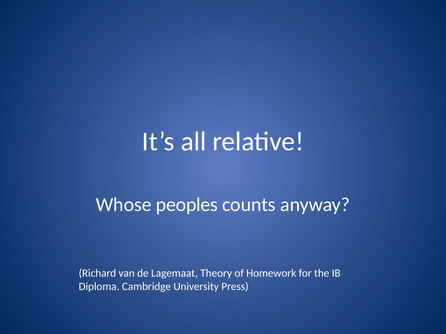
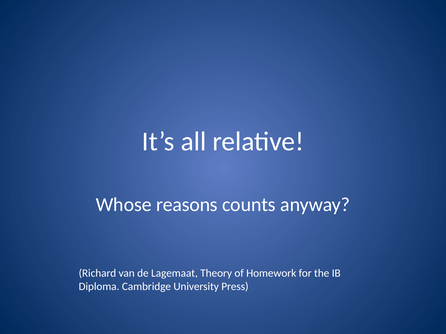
peoples: peoples -> reasons (187, 205)
